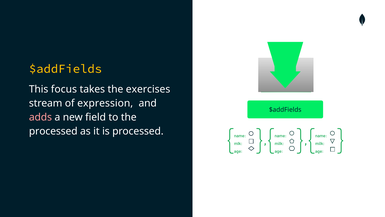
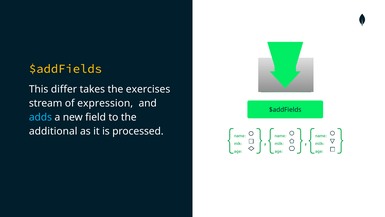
focus: focus -> differ (64, 89)
adds colour: pink -> light blue (40, 117)
processed: processed -> additional (53, 131)
